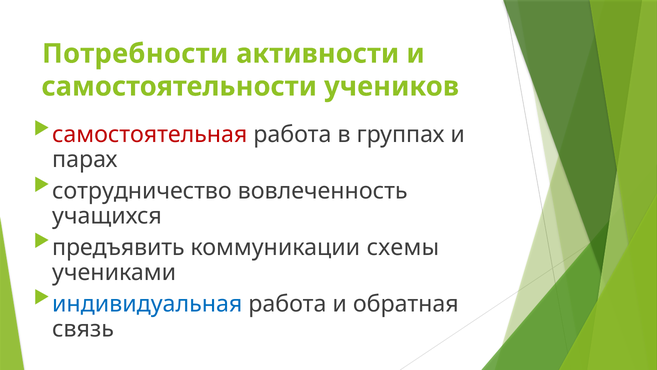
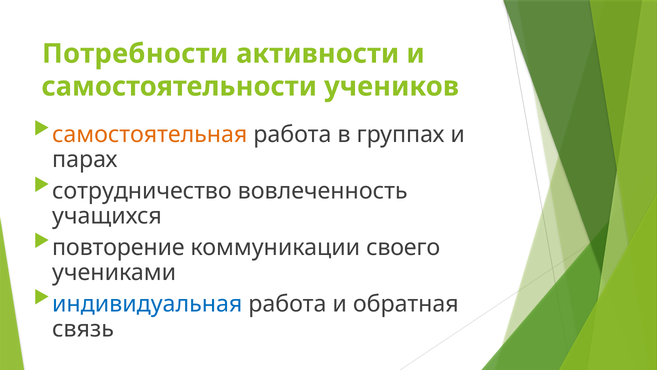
самостоятельная colour: red -> orange (150, 134)
предъявить: предъявить -> повторение (118, 247)
схемы: схемы -> своего (403, 247)
